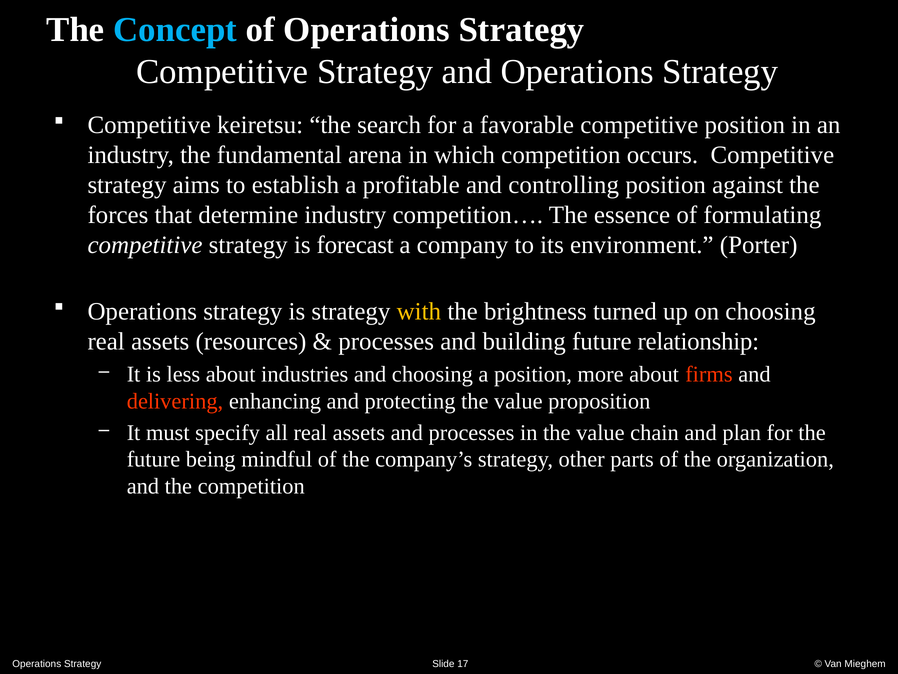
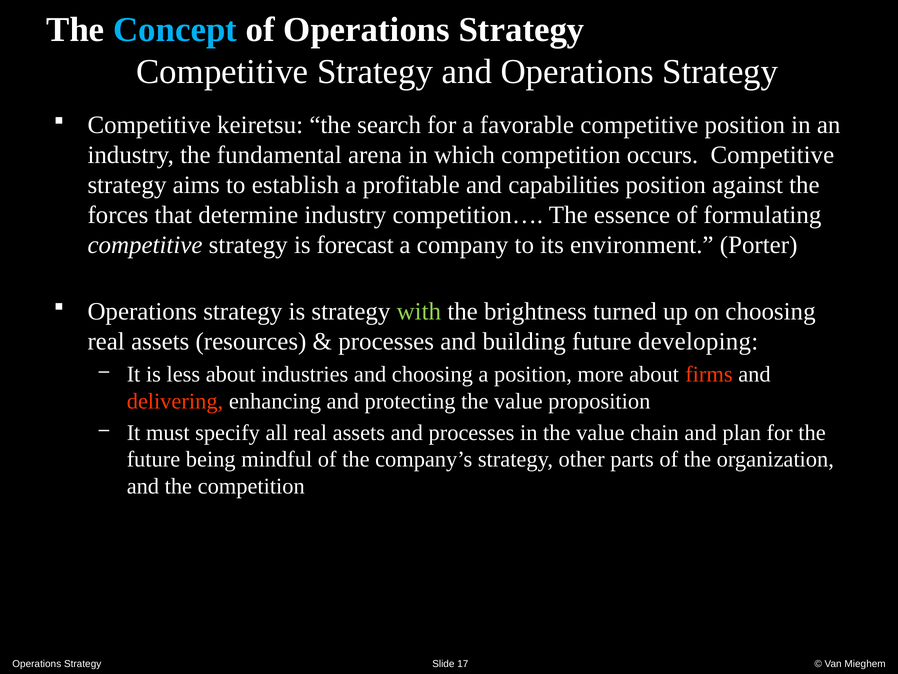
controlling: controlling -> capabilities (564, 185)
with colour: yellow -> light green (419, 311)
relationship: relationship -> developing (698, 341)
